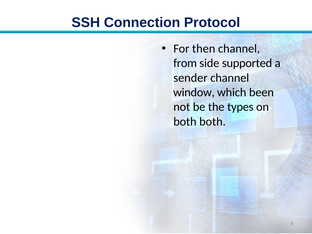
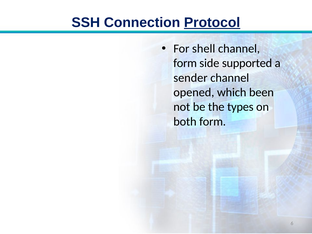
Protocol underline: none -> present (212, 23)
then: then -> shell (204, 49)
from: from -> form (185, 63)
window: window -> opened (194, 92)
both both: both -> form (213, 122)
